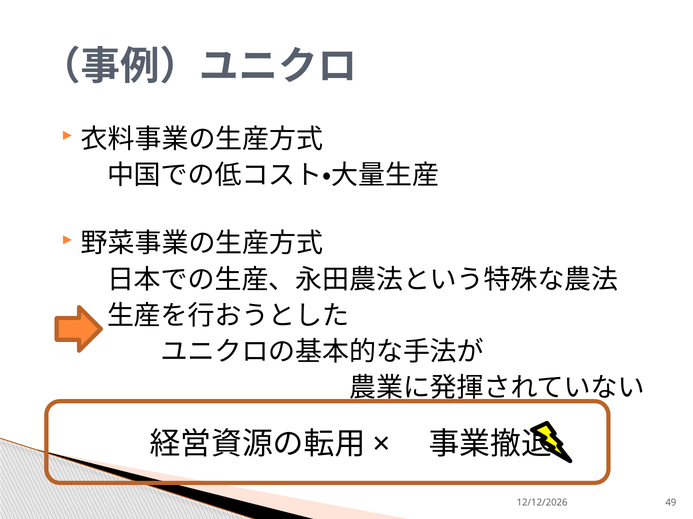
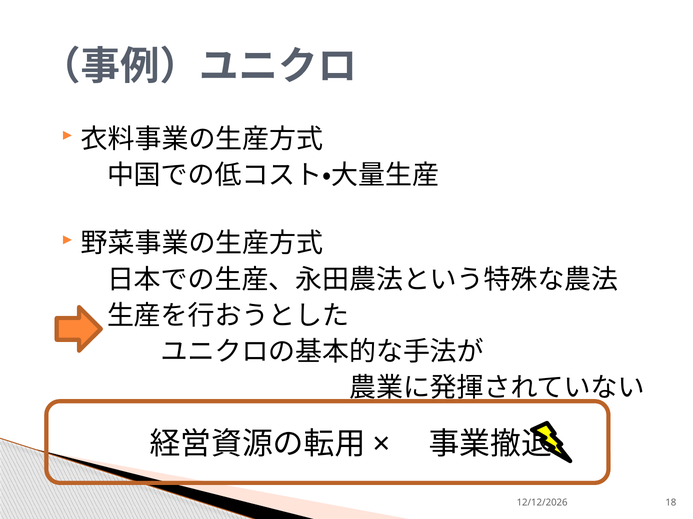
49: 49 -> 18 (671, 503)
